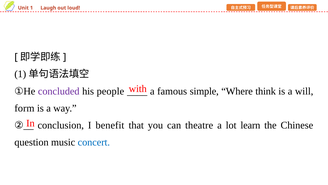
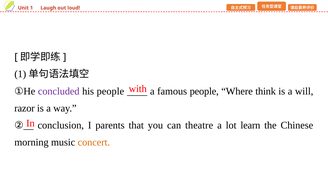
famous simple: simple -> people (204, 91)
form: form -> razor (25, 108)
benefit: benefit -> parents (110, 125)
question: question -> morning (31, 142)
concert colour: blue -> orange (94, 142)
